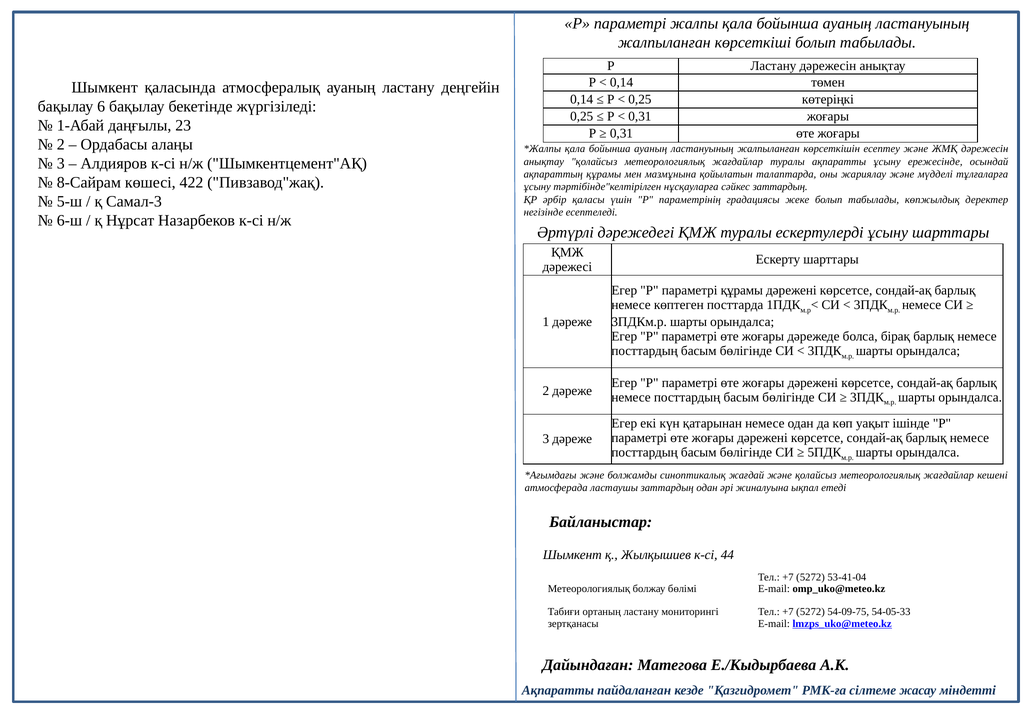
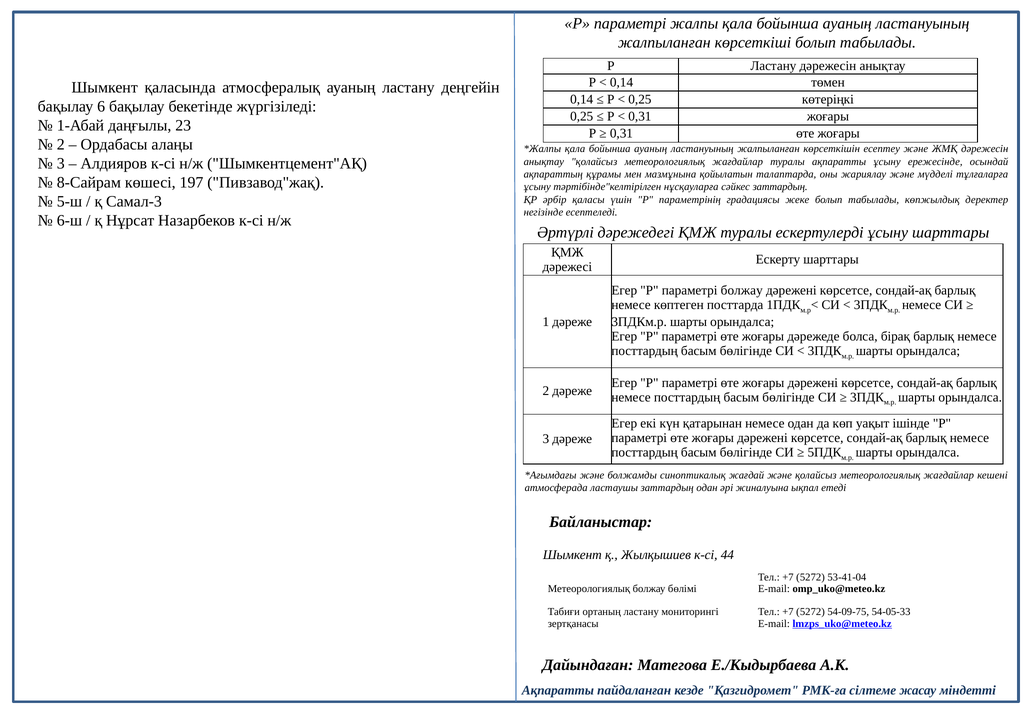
422: 422 -> 197 (191, 183)
параметрі құрамы: құрамы -> болжау (742, 291)
